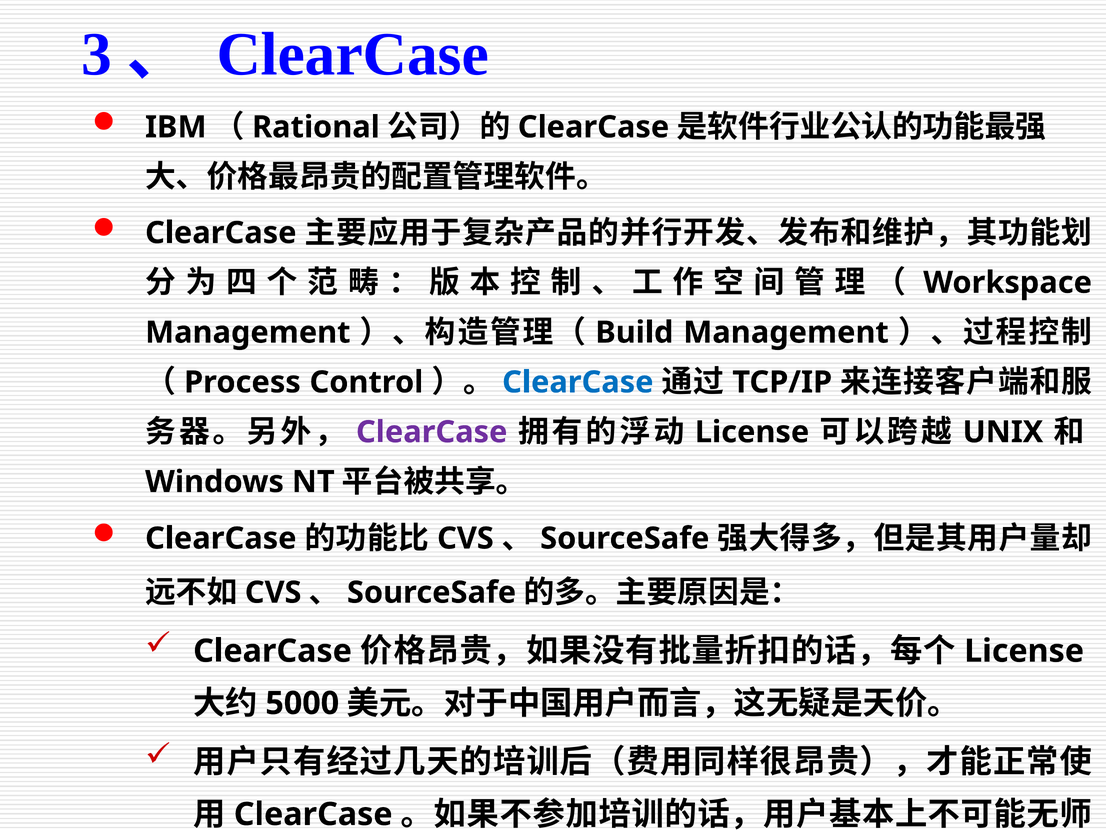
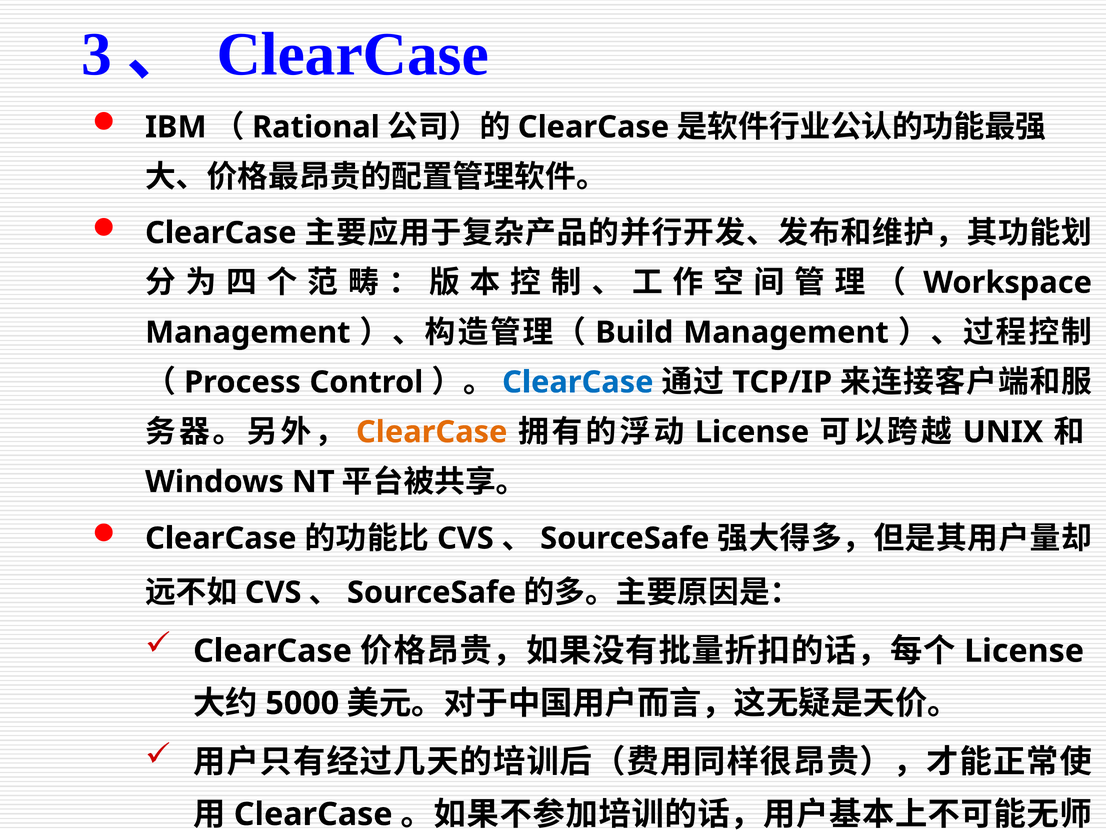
ClearCase colour: purple -> orange (432, 432)
